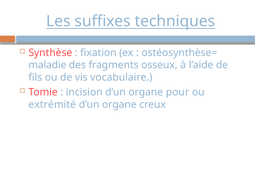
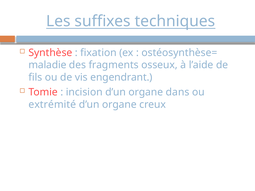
vocabulaire: vocabulaire -> engendrant (121, 77)
pour: pour -> dans (178, 92)
